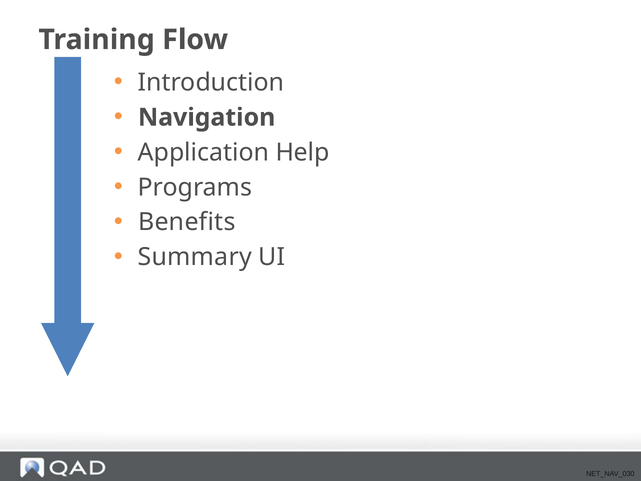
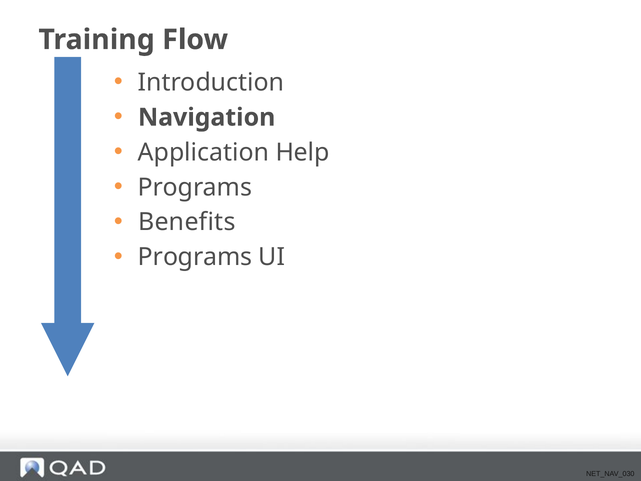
Summary: Summary -> Programs (195, 257)
